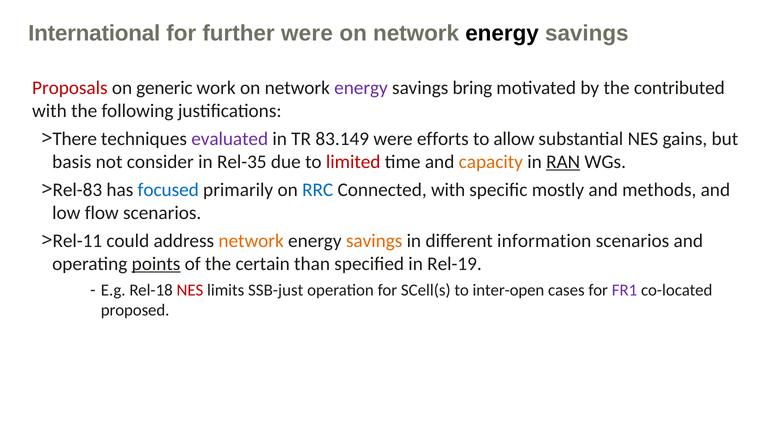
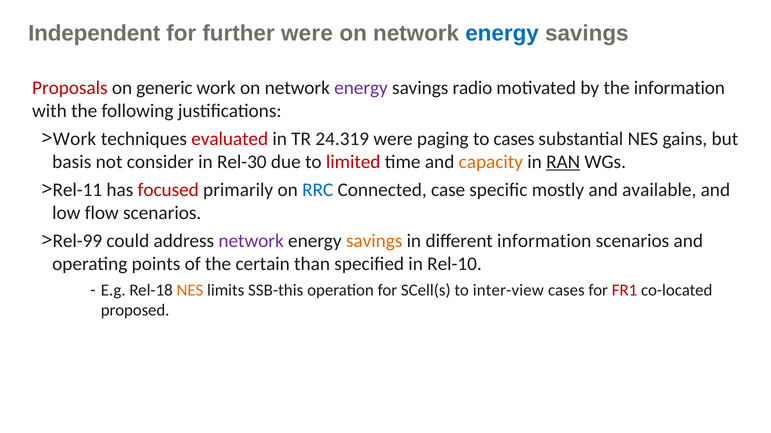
International: International -> Independent (94, 33)
energy colour: black -> blue (502, 33)
bring: bring -> radio (472, 88)
the contributed: contributed -> information (679, 88)
There: There -> Work (75, 139)
evaluated colour: purple -> red (230, 139)
83.149: 83.149 -> 24.319 (342, 139)
efforts: efforts -> paging (443, 139)
to allow: allow -> cases (514, 139)
Rel-35: Rel-35 -> Rel-30 (242, 162)
Rel-83: Rel-83 -> Rel-11 (77, 190)
focused colour: blue -> red (168, 190)
Connected with: with -> case (448, 190)
methods: methods -> available (659, 190)
Rel-11: Rel-11 -> Rel-99 (77, 241)
network colour: orange -> purple (251, 241)
points underline: present -> none (156, 264)
Rel-19: Rel-19 -> Rel-10 (454, 264)
NES colour: red -> orange (190, 290)
SSB-just: SSB-just -> SSB-this (276, 290)
inter-open: inter-open -> inter-view (508, 290)
FR1 colour: purple -> red (625, 290)
